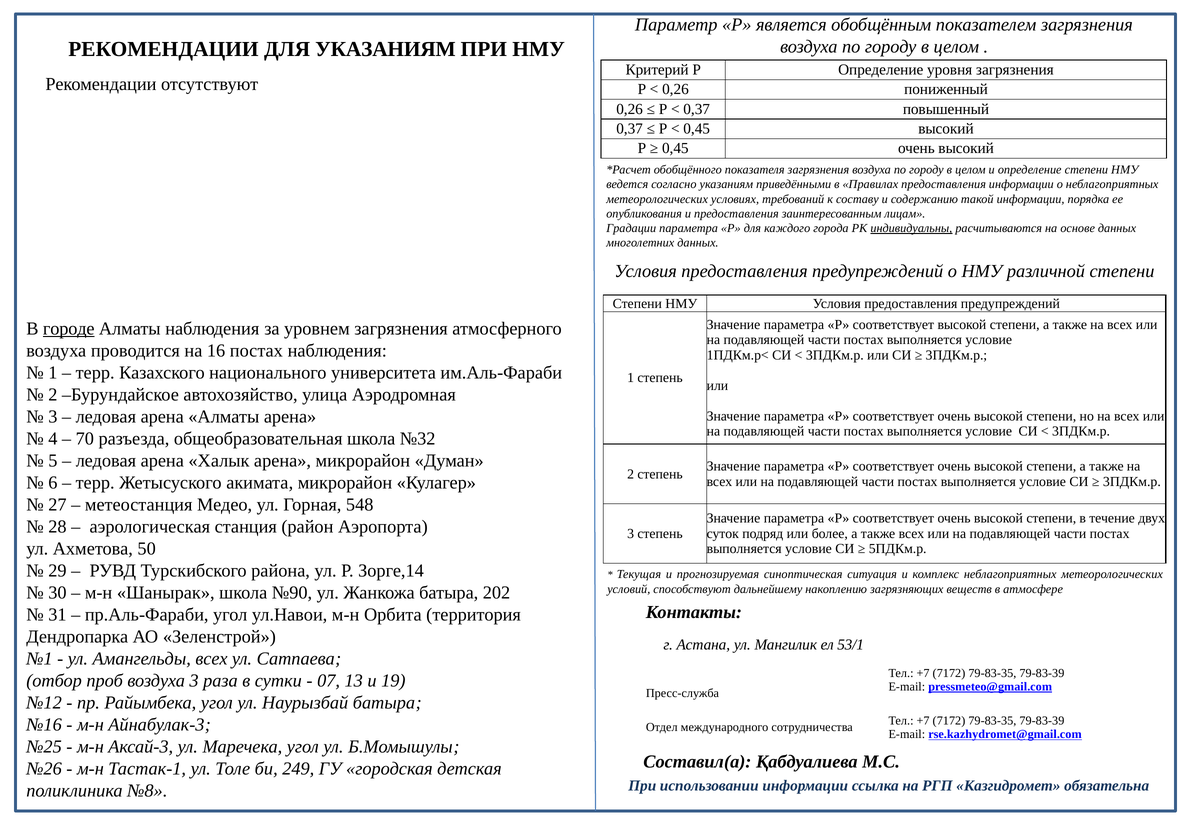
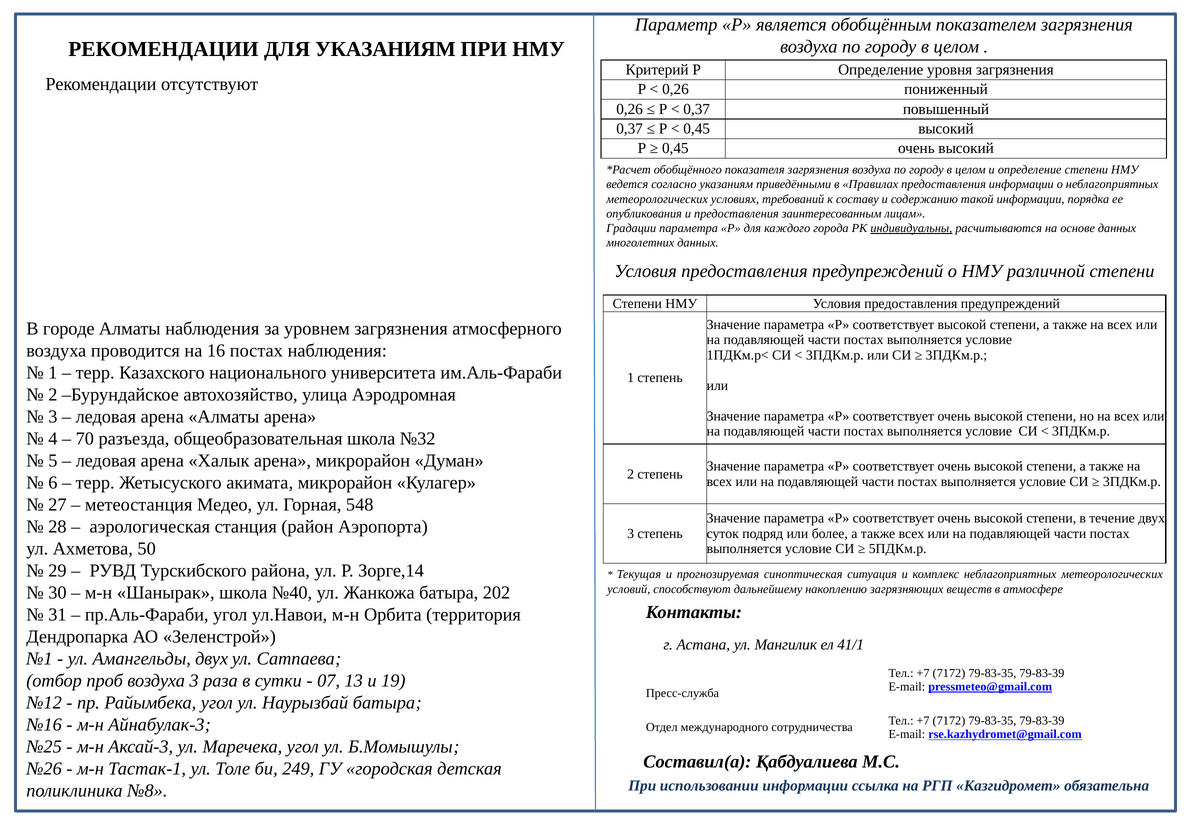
городе underline: present -> none (69, 329)
№90: №90 -> №40 (292, 592)
53/1: 53/1 -> 41/1 (851, 644)
Амангельды всех: всех -> двух (212, 658)
